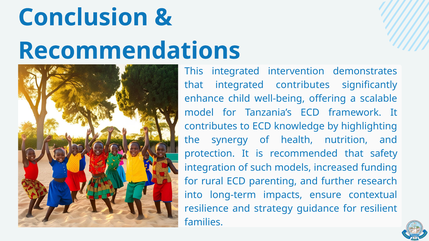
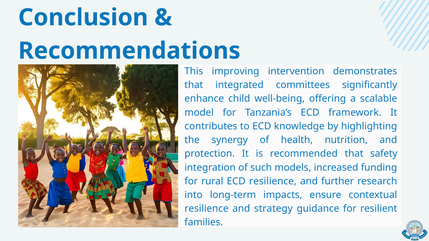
This integrated: integrated -> improving (236, 71)
integrated contributes: contributes -> committees (303, 85)
ECD parenting: parenting -> resilience (273, 181)
